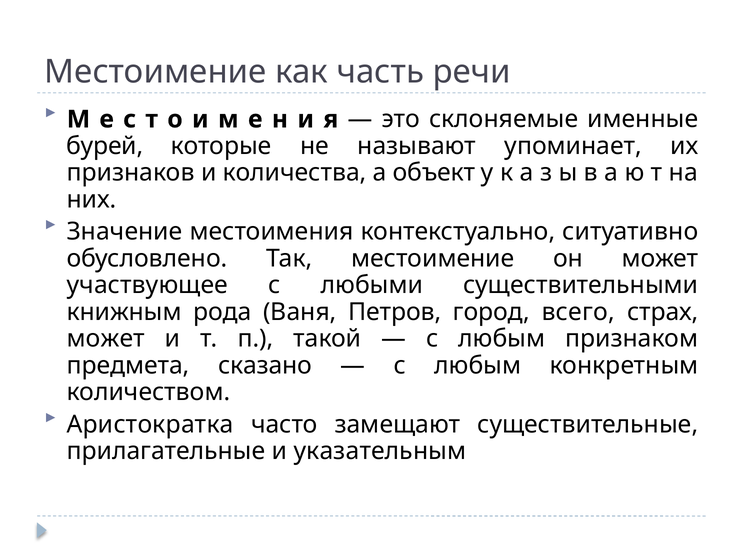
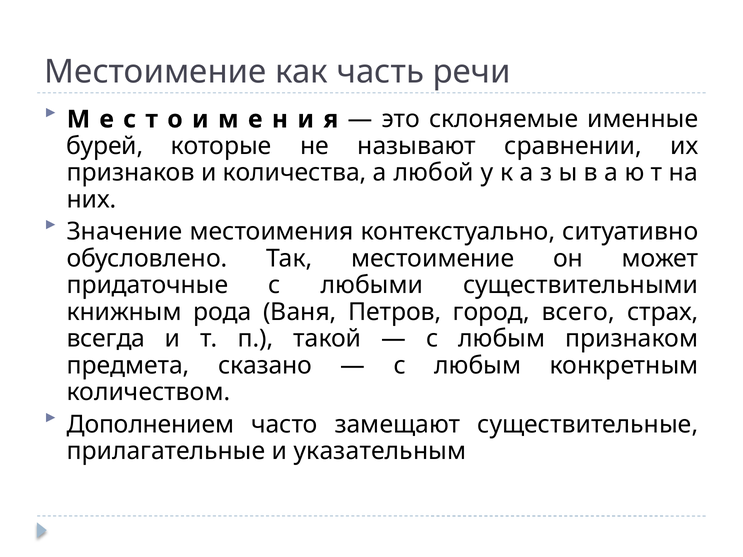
упоминает: упоминает -> сравнении (573, 146)
объект: объект -> любой (434, 173)
участвующее: участвующее -> придаточные (147, 285)
может: может -> всегда (106, 339)
Аристократка: Аристократка -> Дополнением (150, 425)
